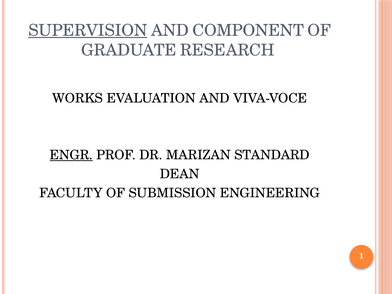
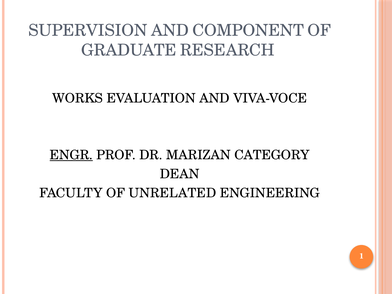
SUPERVISION underline: present -> none (88, 31)
STANDARD: STANDARD -> CATEGORY (272, 155)
SUBMISSION: SUBMISSION -> UNRELATED (172, 193)
